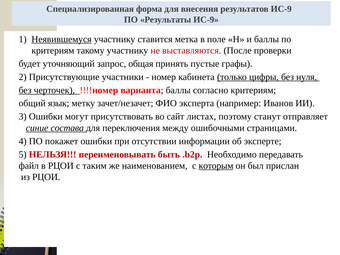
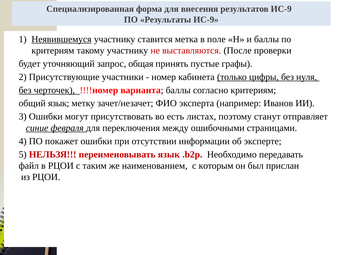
сайт: сайт -> есть (175, 117)
состава: состава -> февраля (67, 128)
переименовывать быть: быть -> язык (169, 154)
которым underline: present -> none (216, 166)
